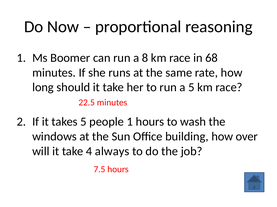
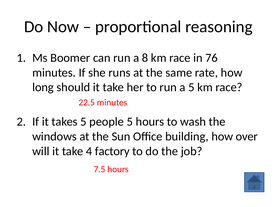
68: 68 -> 76 (212, 58)
people 1: 1 -> 5 (130, 122)
always: always -> factory (112, 152)
